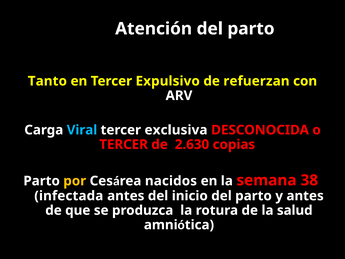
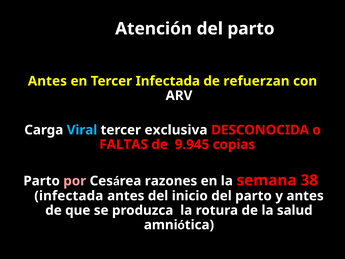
Tanto: Tanto -> Antes (47, 81)
Tercer Expulsivo: Expulsivo -> Infectada (168, 81)
TERCER: TERCER -> FALTAS (124, 144)
2.630: 2.630 -> 9.945 (192, 144)
por colour: yellow -> pink (75, 181)
nacidos: nacidos -> razones (171, 181)
